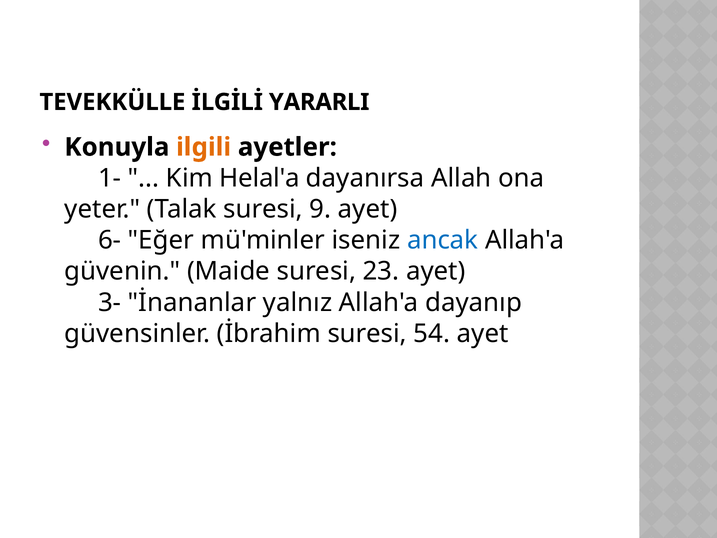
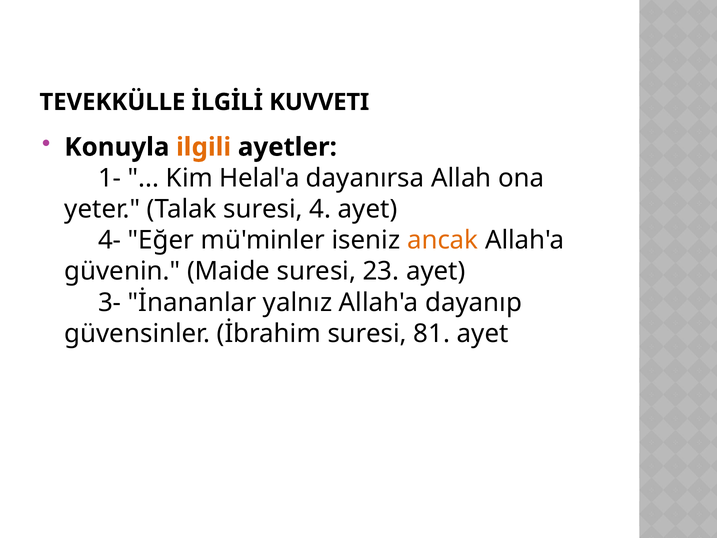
YARARLI: YARARLI -> KUVVETI (319, 102)
9: 9 -> 4 (320, 209)
6-: 6- -> 4- (110, 240)
ancak colour: blue -> orange (443, 240)
54: 54 -> 81 (432, 333)
